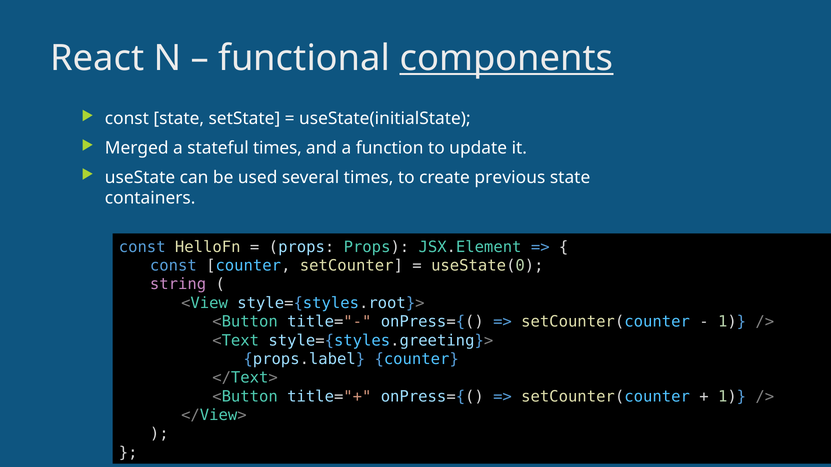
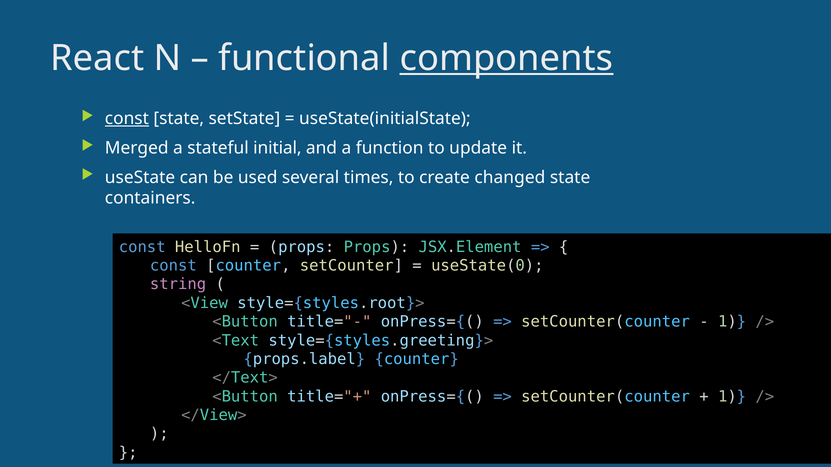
const underline: none -> present (127, 119)
stateful times: times -> initial (277, 148)
previous: previous -> changed (510, 178)
